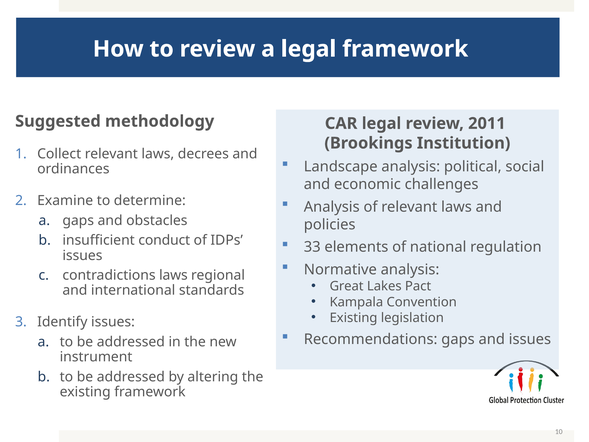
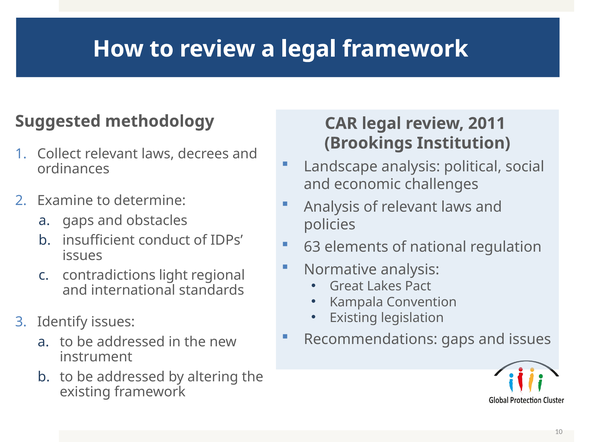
33: 33 -> 63 (312, 247)
contradictions laws: laws -> light (173, 275)
